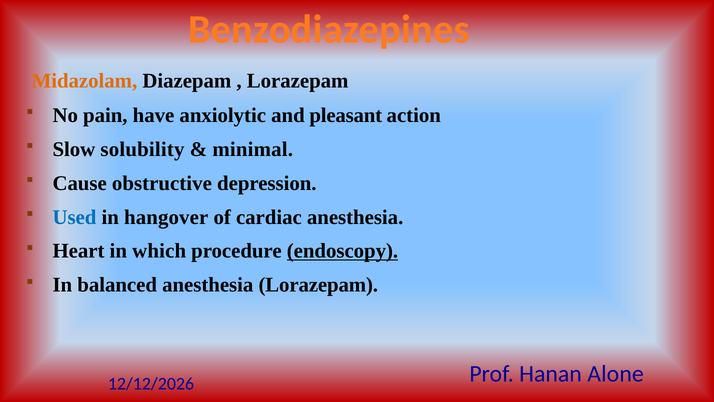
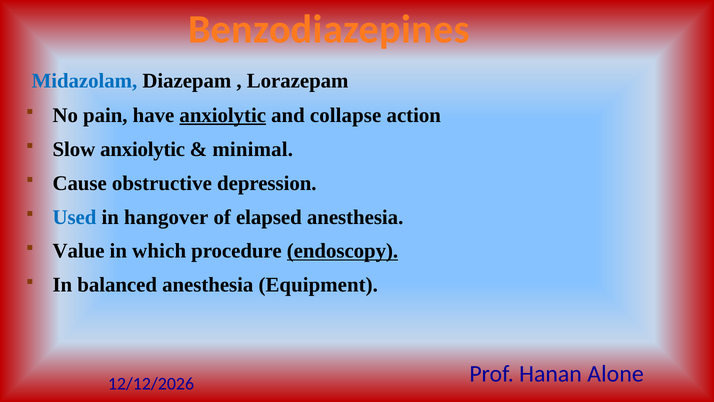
Midazolam colour: orange -> blue (84, 81)
anxiolytic underline: none -> present (223, 115)
pleasant: pleasant -> collapse (346, 115)
Slow solubility: solubility -> anxiolytic (143, 149)
cardiac: cardiac -> elapsed (269, 217)
Heart: Heart -> Value (78, 251)
anesthesia Lorazepam: Lorazepam -> Equipment (318, 285)
